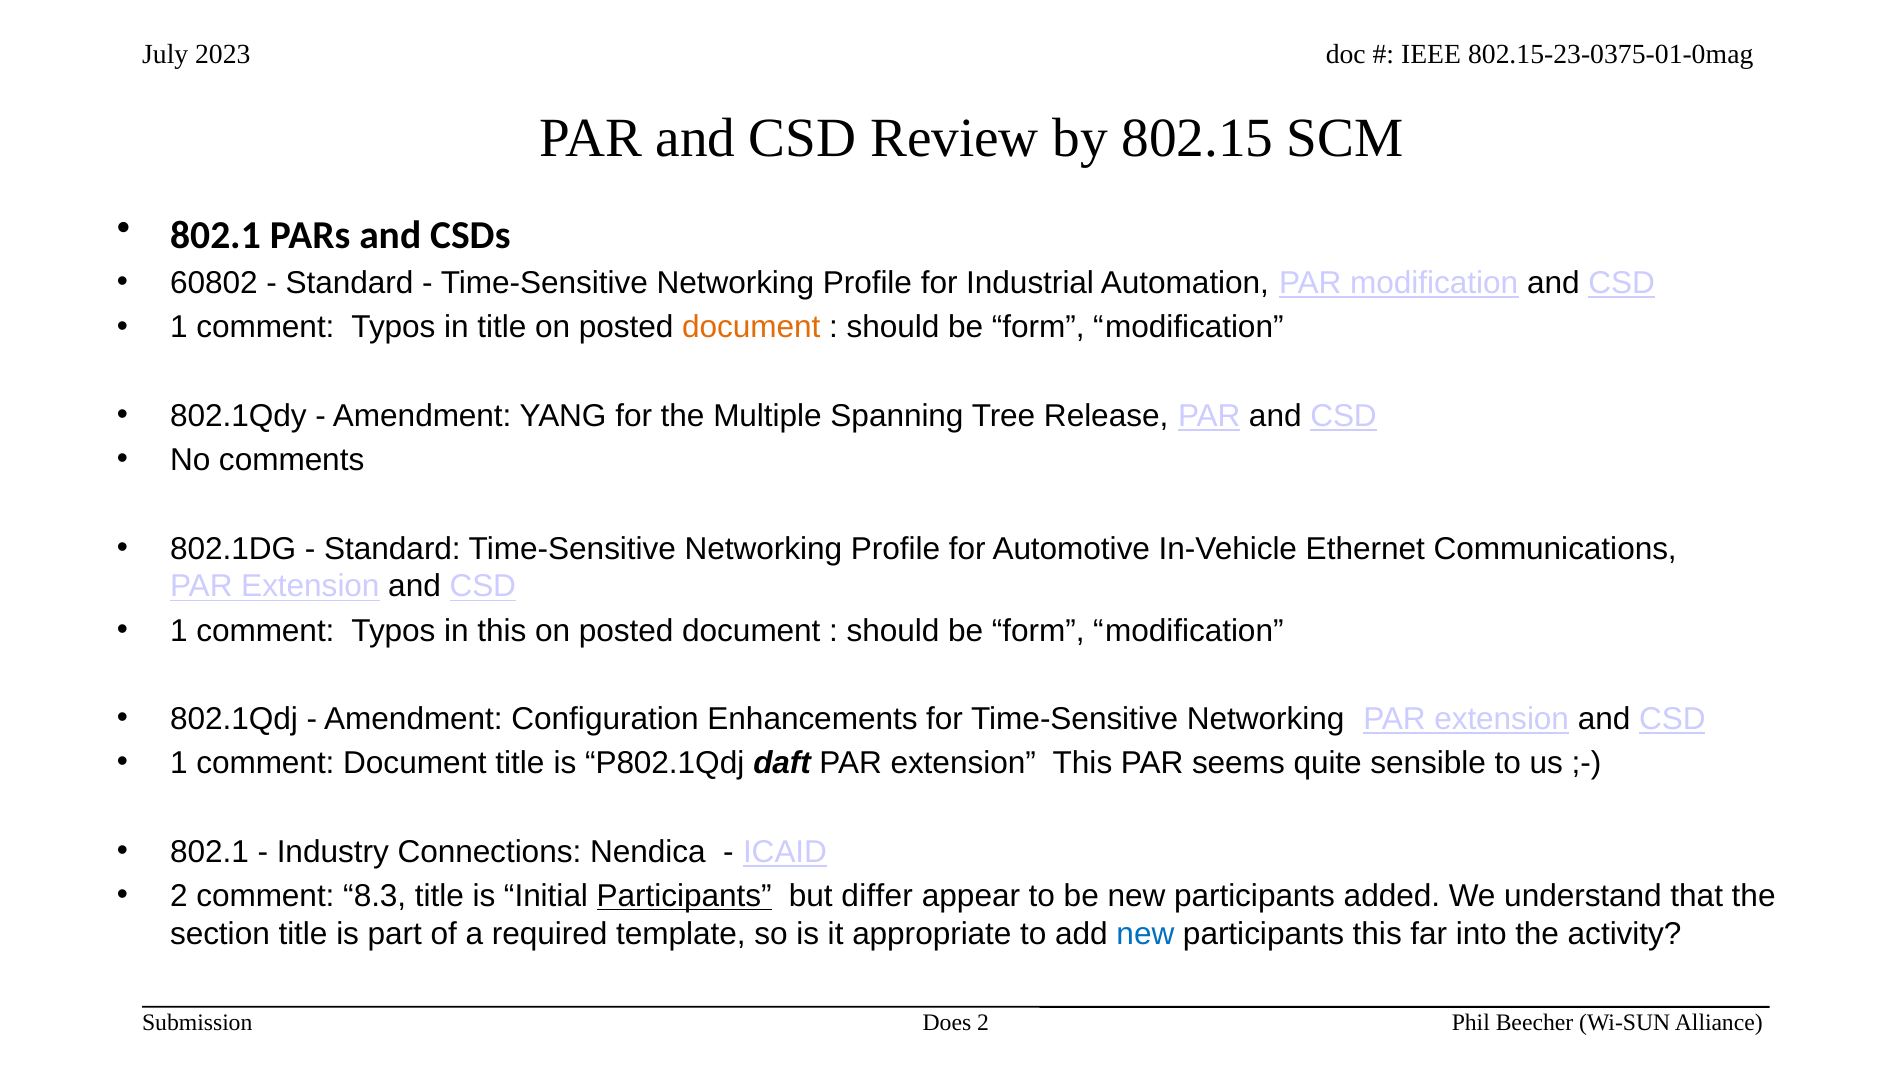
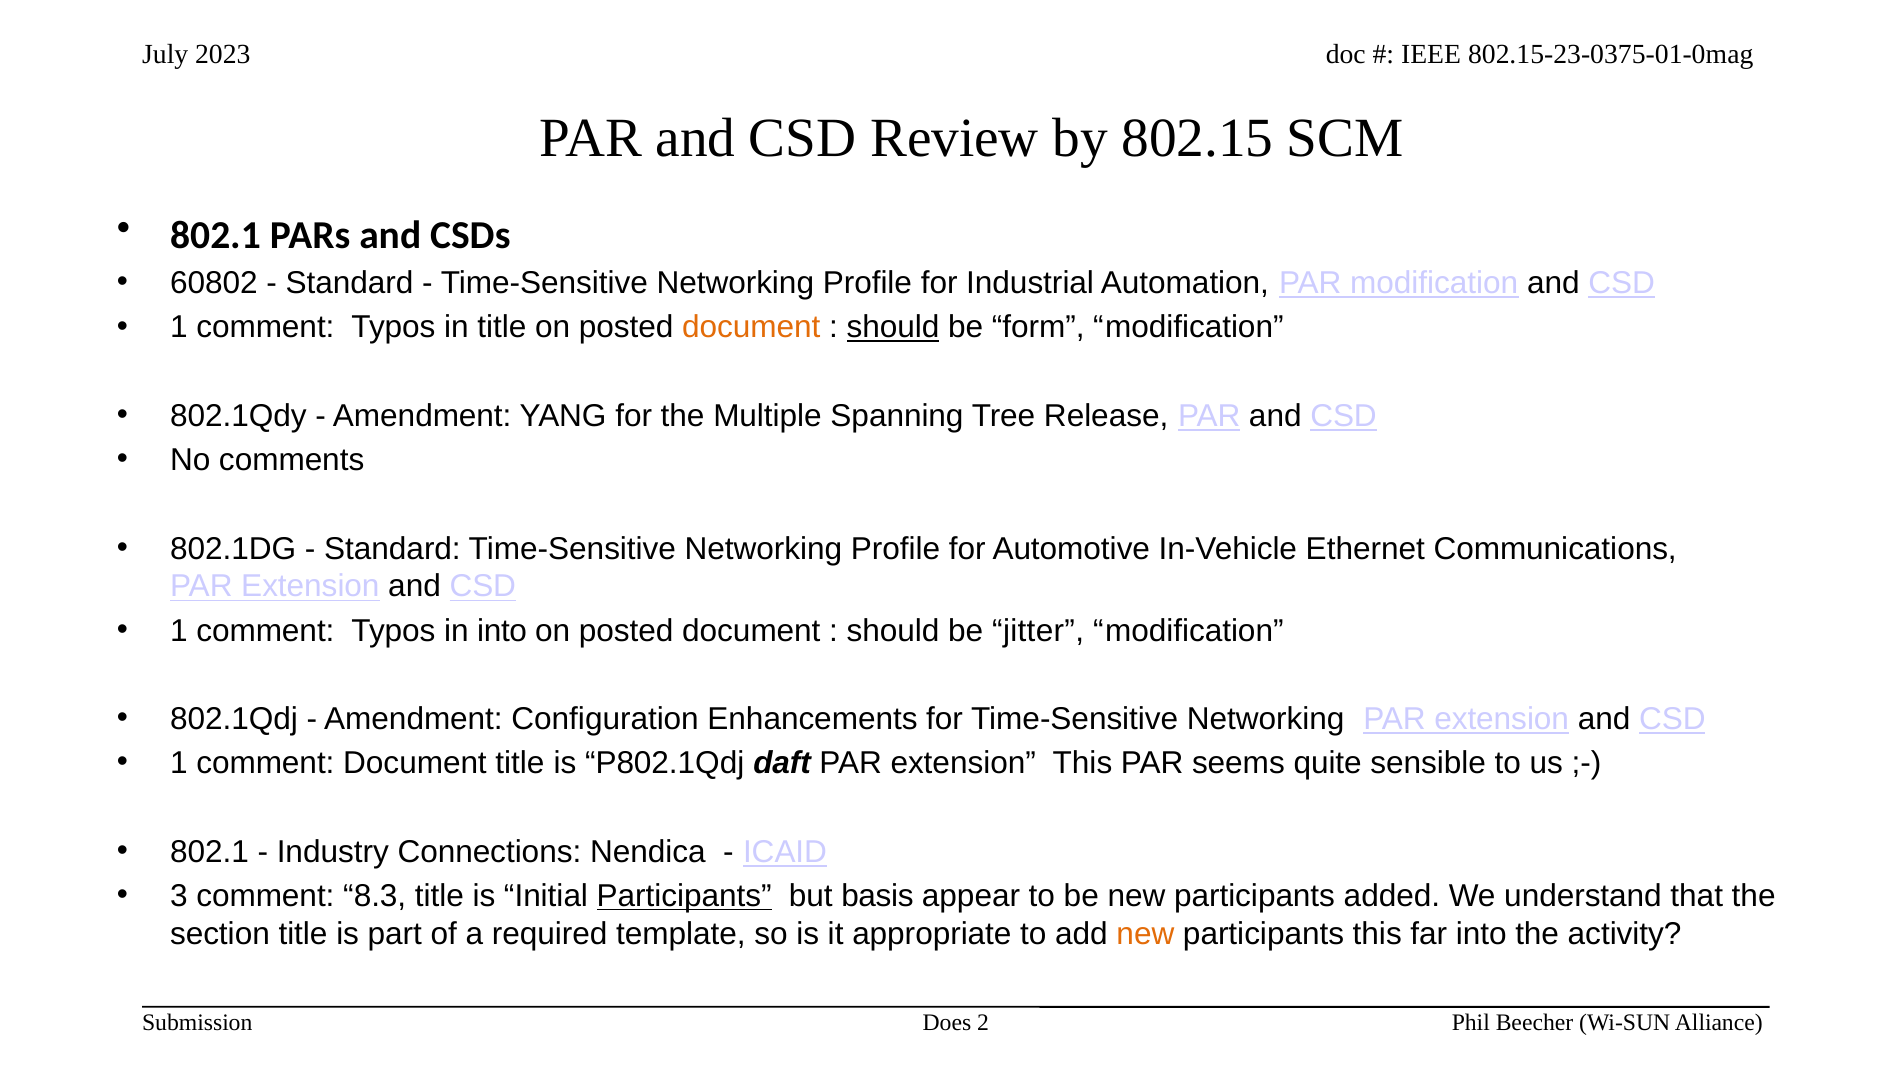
should underline: none -> present (893, 328)
in this: this -> into (502, 631)
form: form -> jitter (1038, 631)
2: 2 -> 3 (179, 896)
differ: differ -> basis (877, 896)
new colour: blue -> orange (1145, 934)
